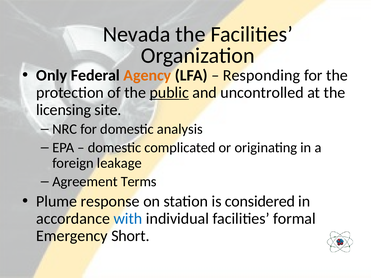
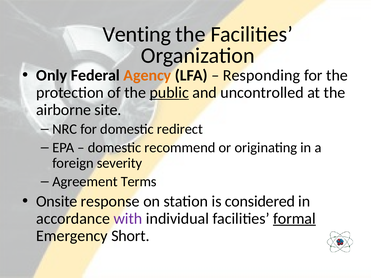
Nevada: Nevada -> Venting (137, 34)
licensing: licensing -> airborne (64, 110)
analysis: analysis -> redirect (180, 129)
complicated: complicated -> recommend (180, 148)
leakage: leakage -> severity (119, 163)
Plume: Plume -> Onsite (57, 201)
with colour: blue -> purple (128, 219)
formal underline: none -> present (294, 219)
